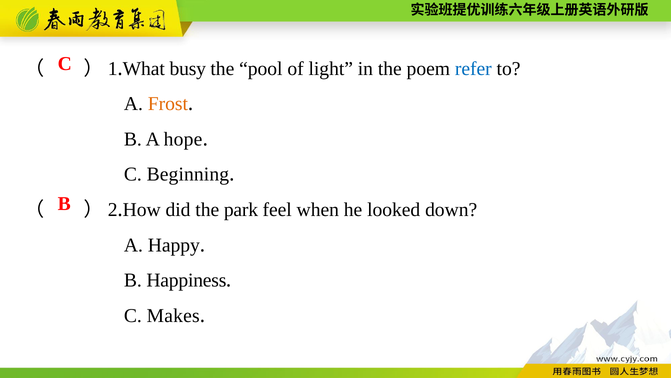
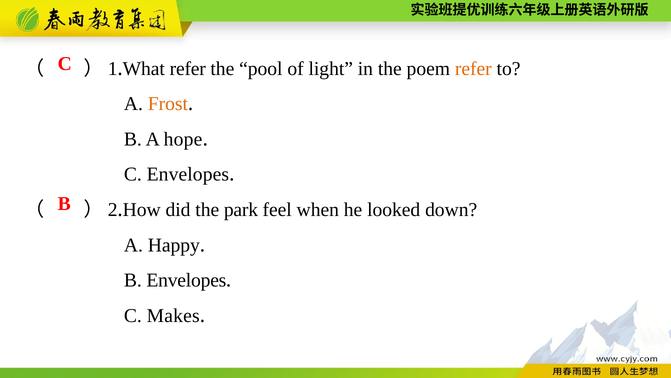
busy: busy -> refer (188, 68)
refer colour: blue -> orange (473, 68)
C Beginning: Beginning -> Envelopes (188, 174)
B Happiness: Happiness -> Envelopes (186, 280)
